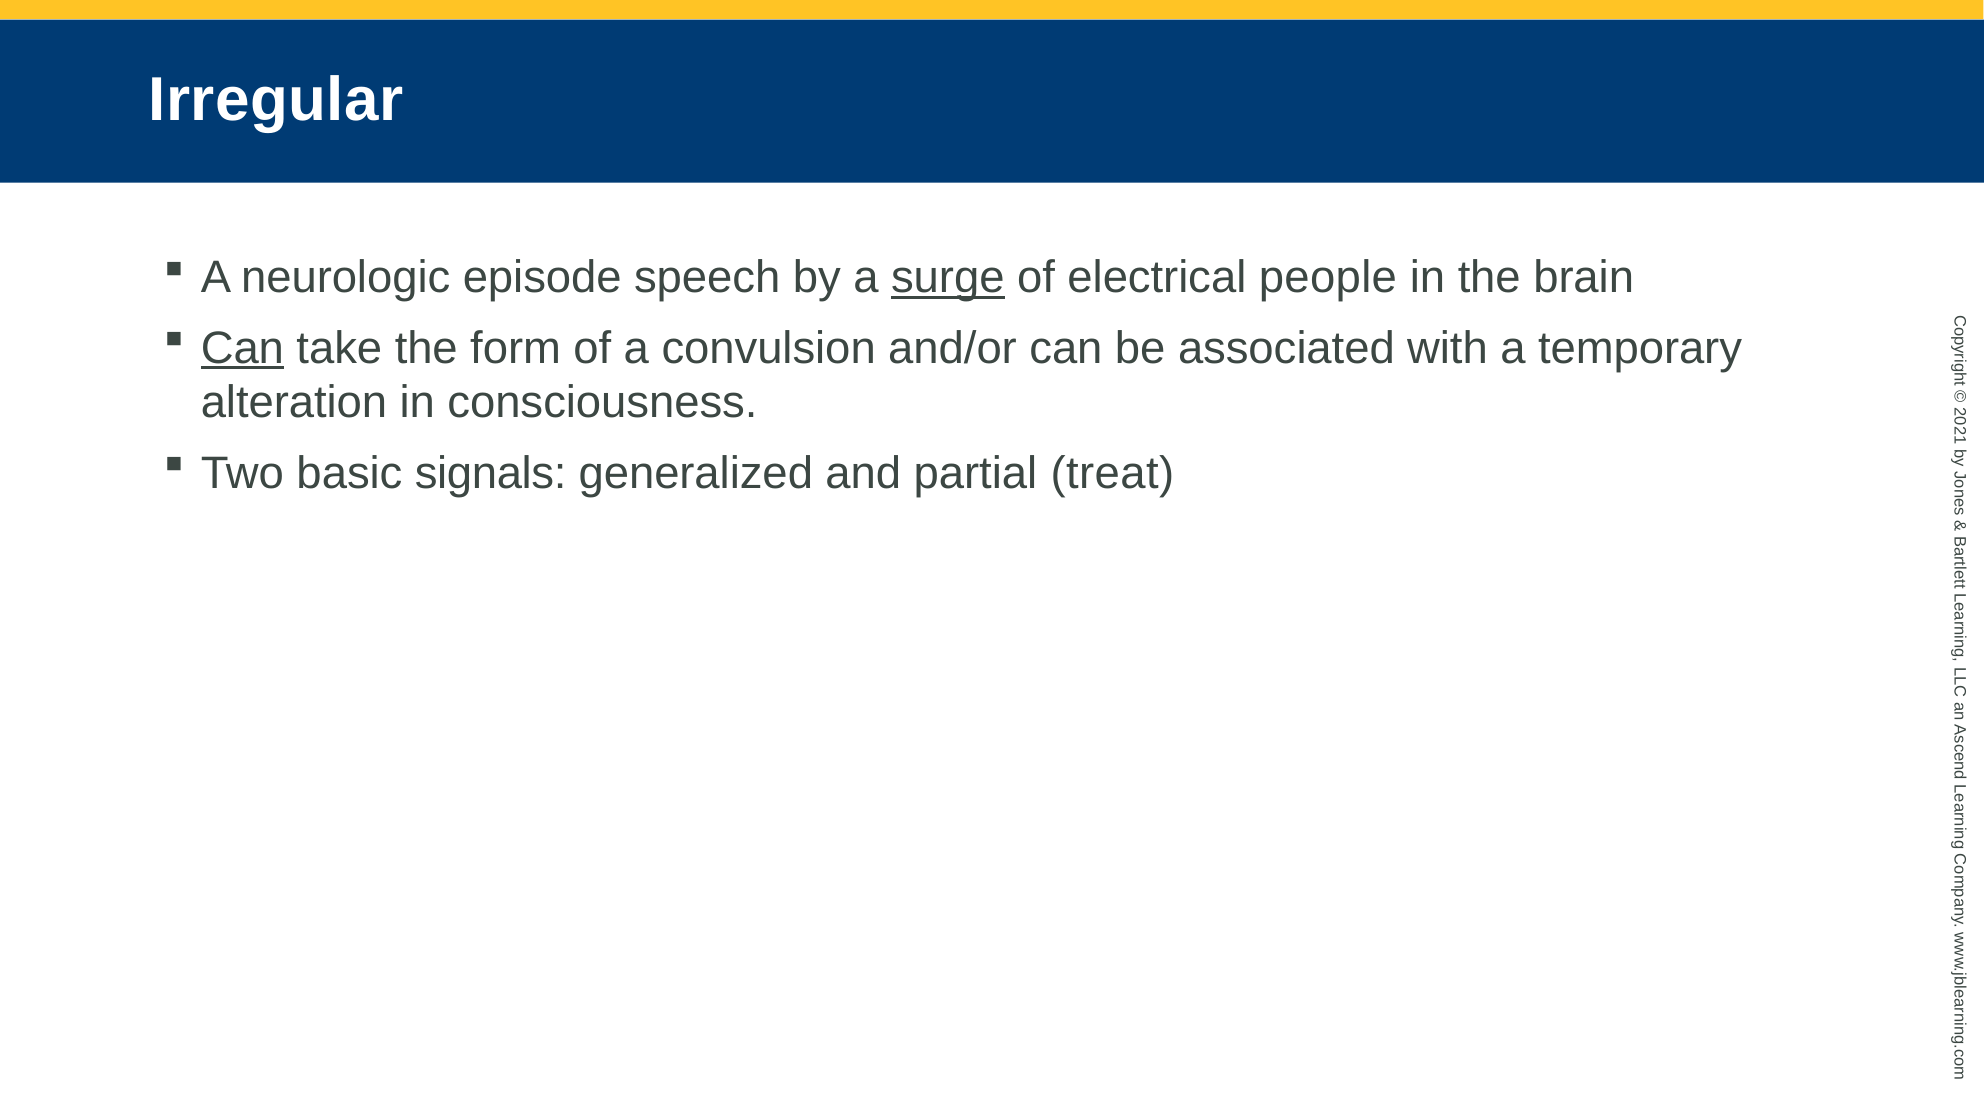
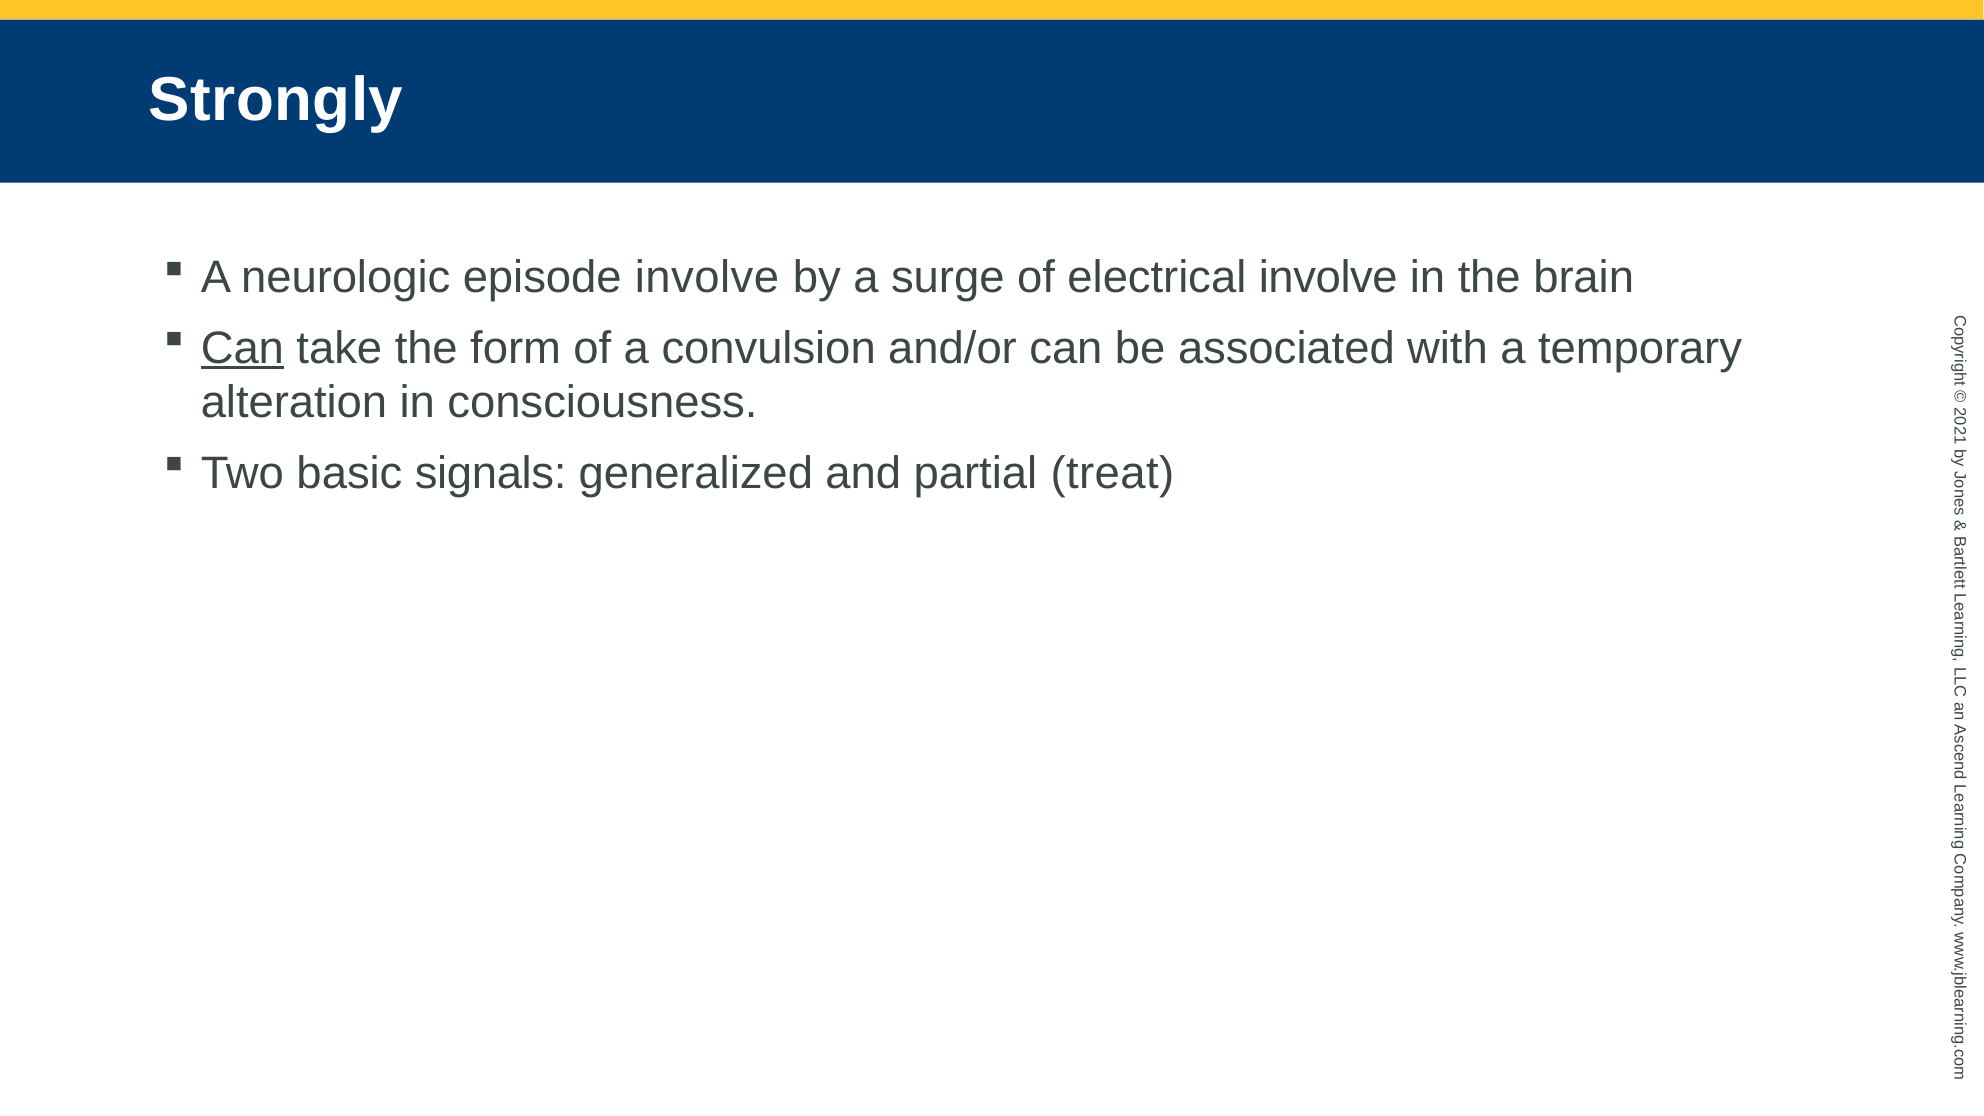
Irregular: Irregular -> Strongly (276, 100)
episode speech: speech -> involve (707, 278)
surge underline: present -> none (948, 278)
electrical people: people -> involve (1328, 278)
